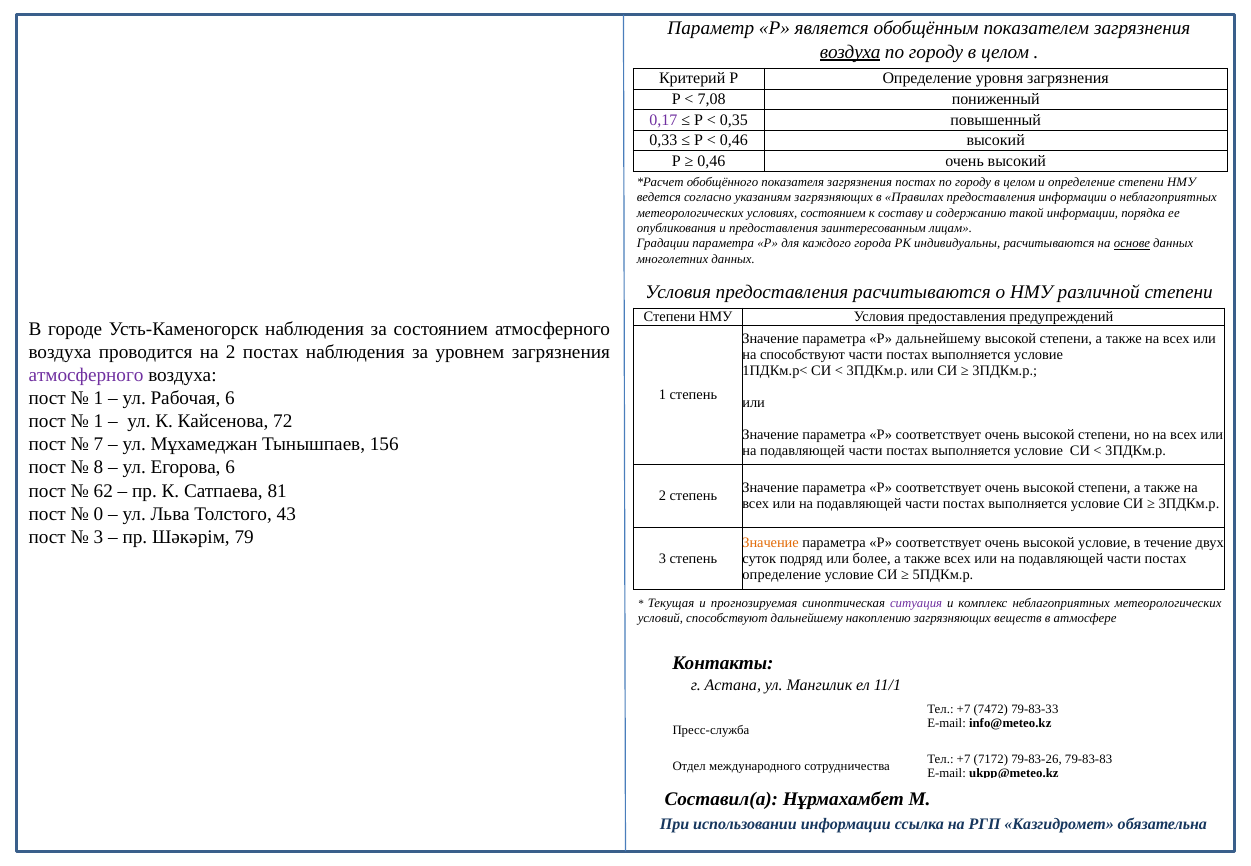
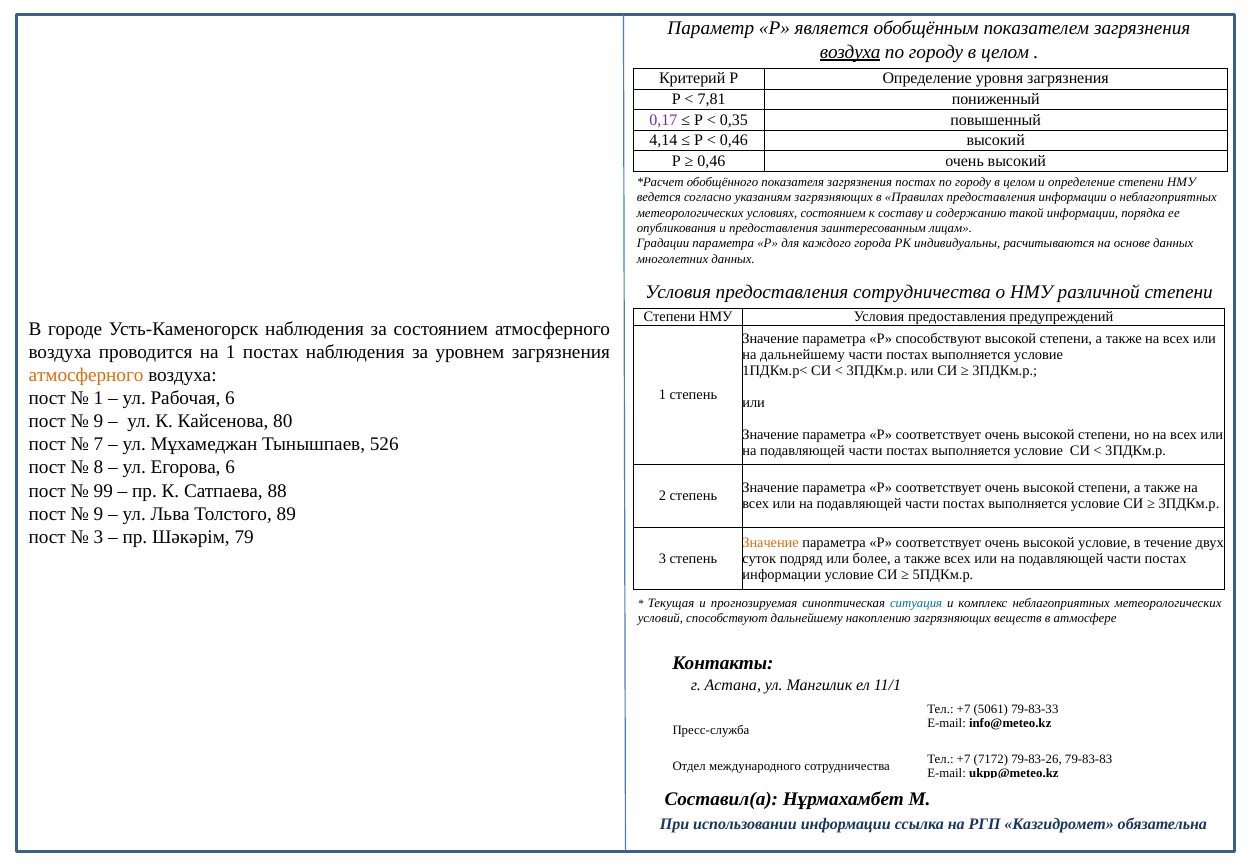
7,08: 7,08 -> 7,81 (712, 99)
0,33: 0,33 -> 4,14 (663, 140)
основе underline: present -> none (1132, 244)
предоставления расчитываются: расчитываются -> сотрудничества (922, 292)
Р дальнейшему: дальнейшему -> способствуют (938, 339)
на 2: 2 -> 1 (231, 352)
на способствуют: способствуют -> дальнейшему (802, 355)
атмосферного colour: purple -> orange (86, 375)
1: 1 -> 9 (99, 421)
72: 72 -> 80 (283, 421)
156: 156 -> 526 (384, 445)
62: 62 -> 99 (103, 491)
81: 81 -> 88 (277, 491)
0: 0 -> 9 (99, 514)
43: 43 -> 89 (286, 514)
определение: определение -> информации (782, 574)
ситуация colour: purple -> blue (916, 603)
7472: 7472 -> 5061 (991, 709)
